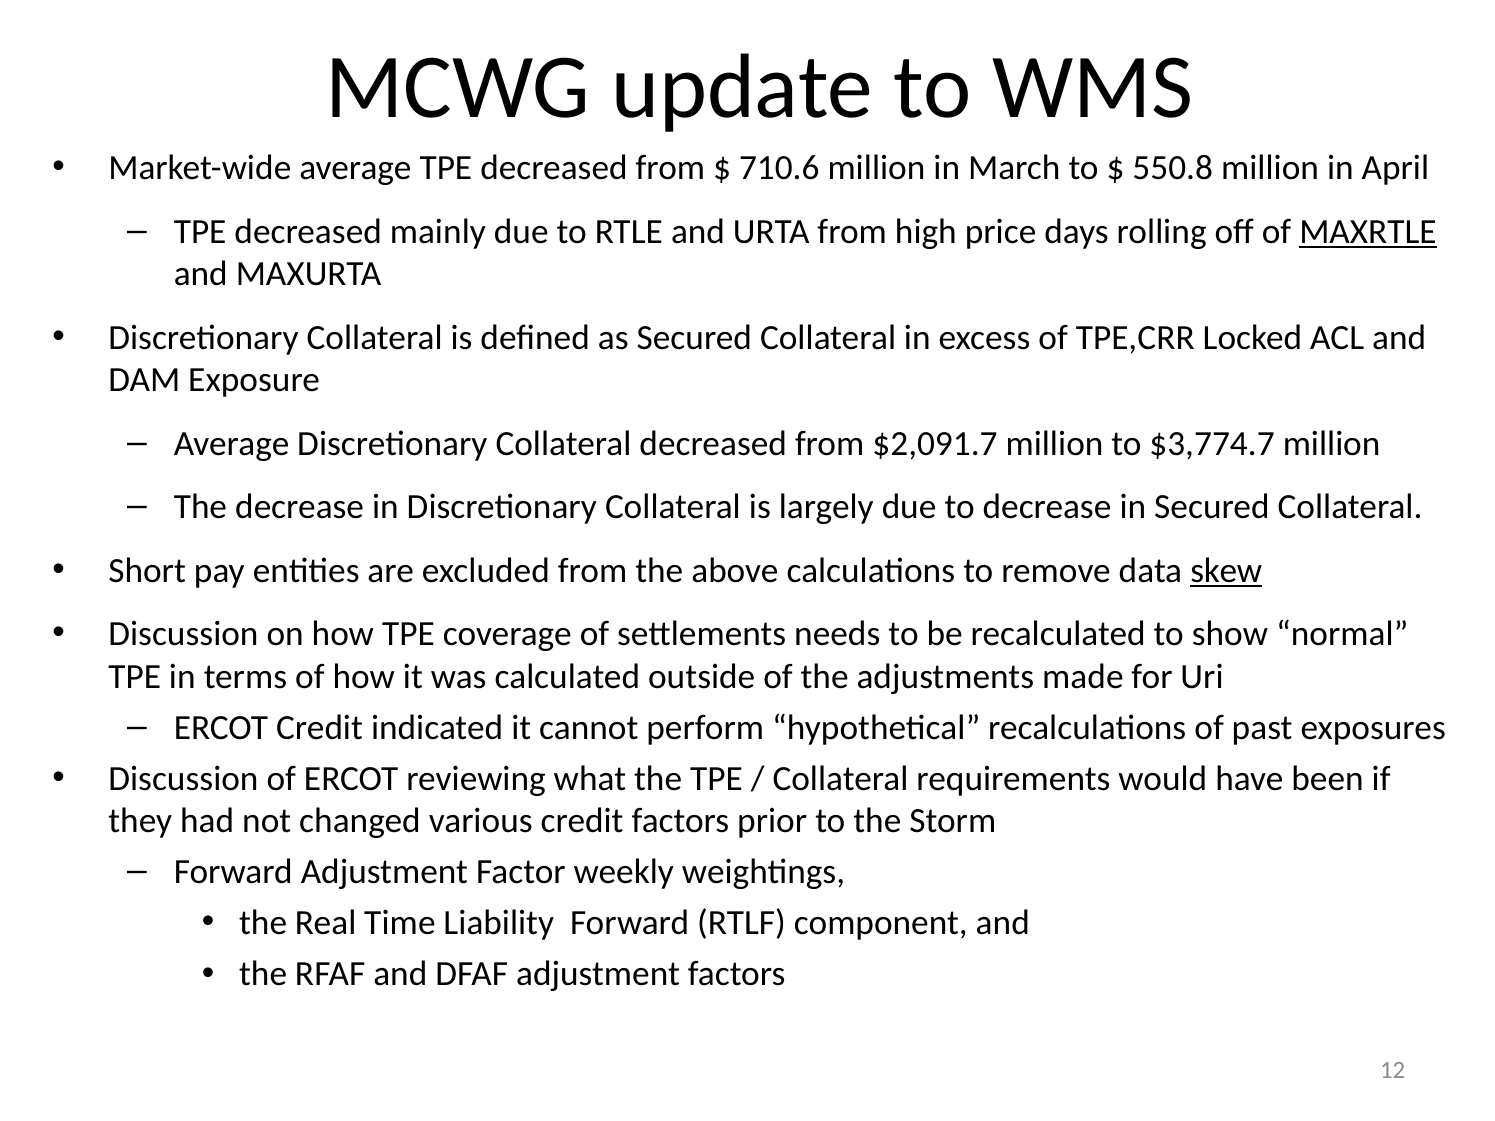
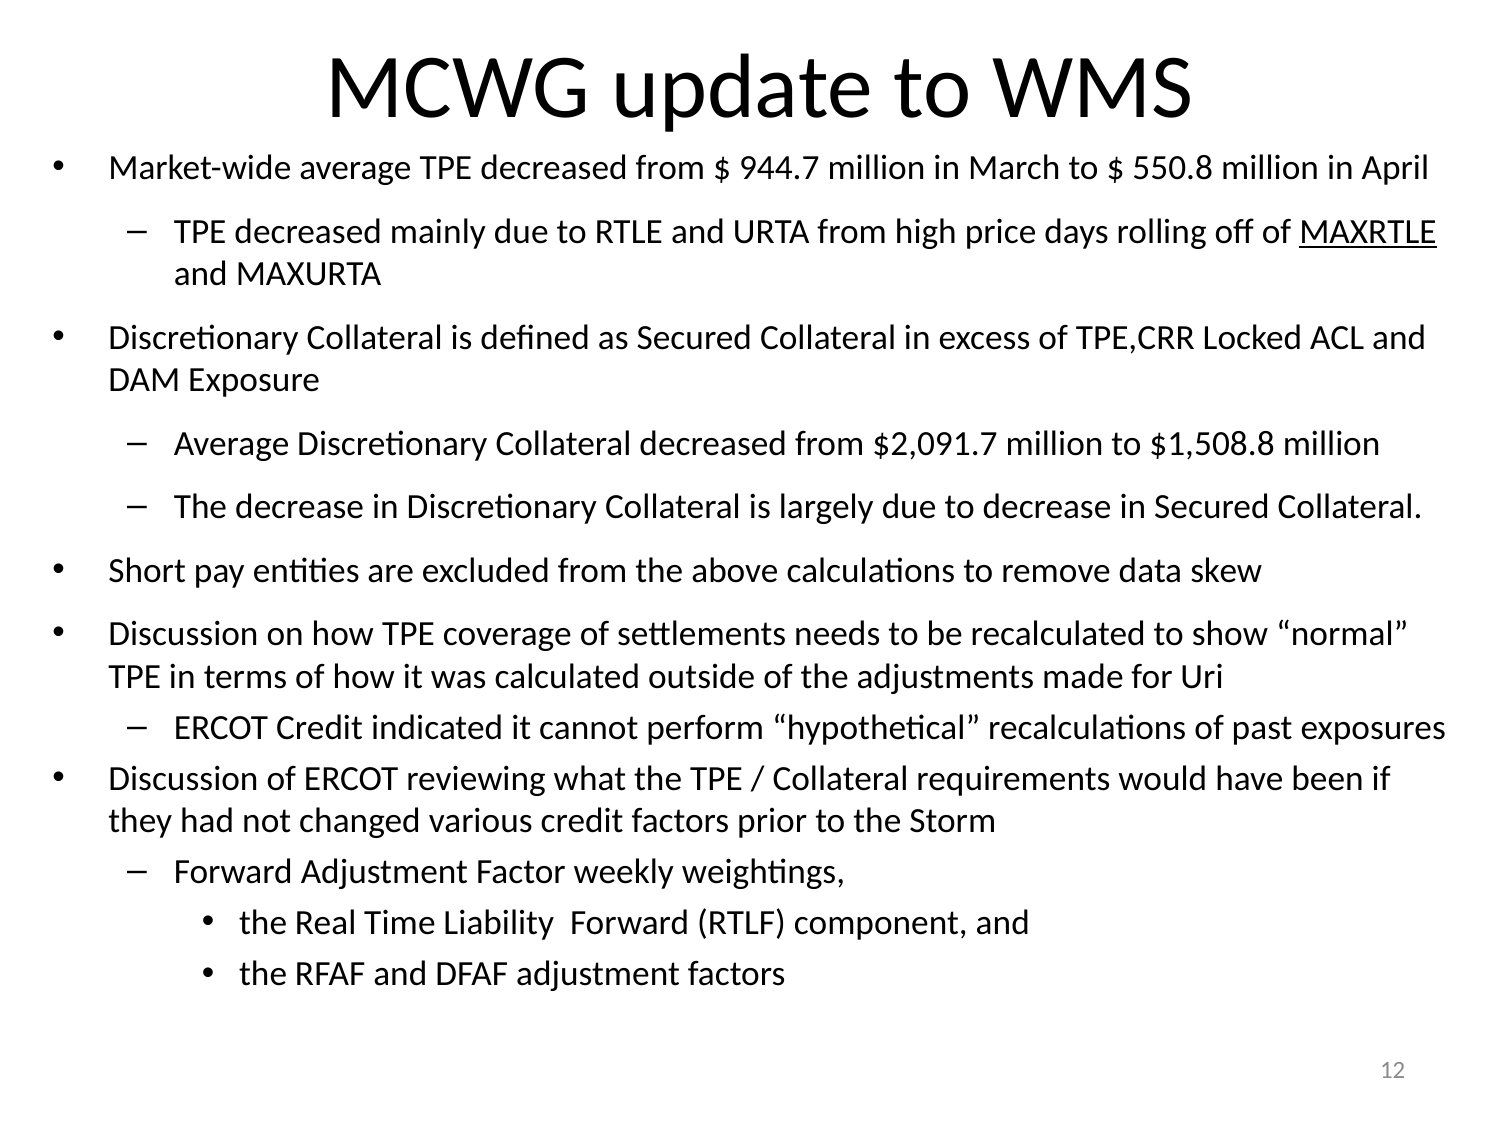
710.6: 710.6 -> 944.7 (779, 168)
$3,774.7: $3,774.7 -> $1,508.8 (1212, 444)
skew underline: present -> none (1226, 571)
